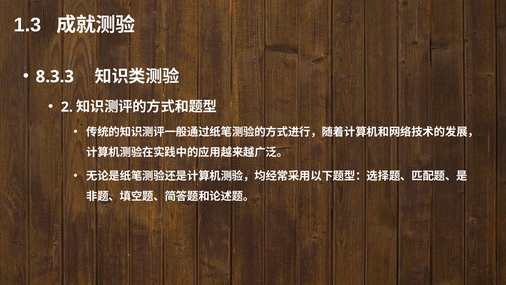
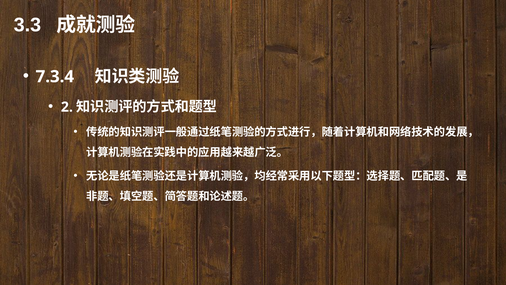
1.3: 1.3 -> 3.3 (27, 25)
8.3.3: 8.3.3 -> 7.3.4 (55, 77)
